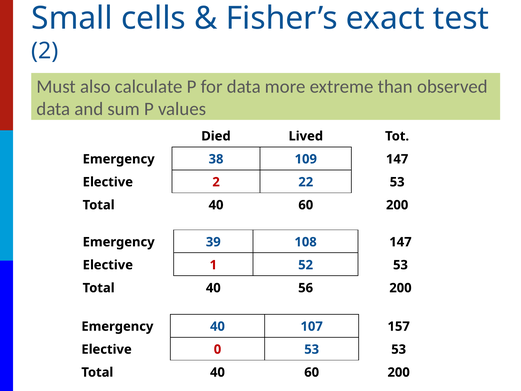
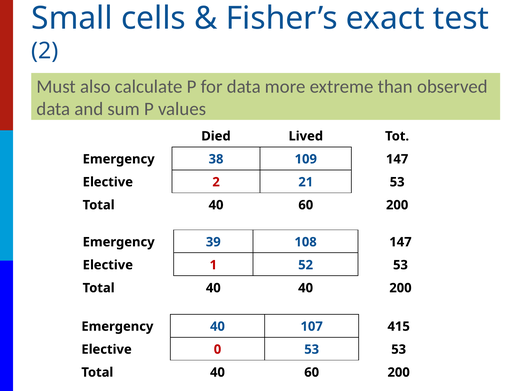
22: 22 -> 21 (306, 182)
40 56: 56 -> 40 (306, 288)
157: 157 -> 415 (399, 326)
